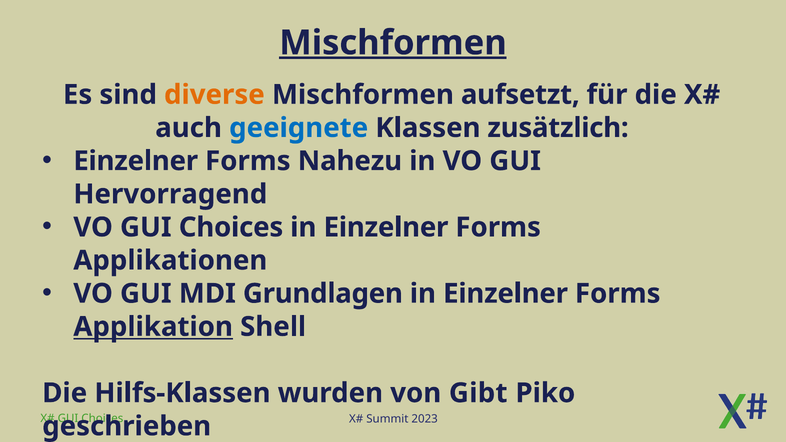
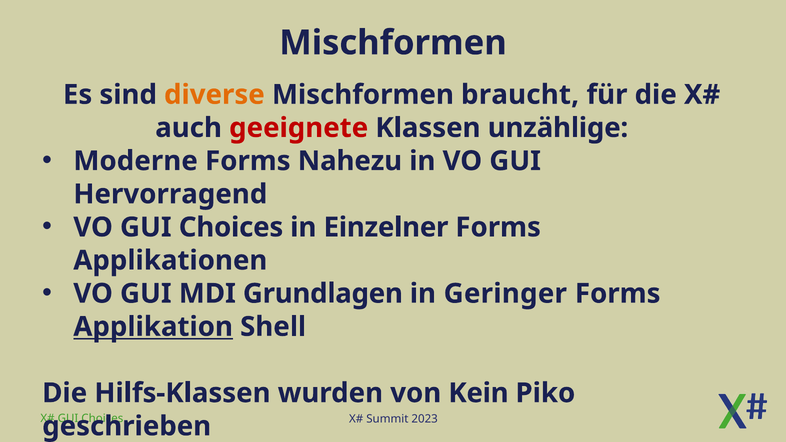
Mischformen underline: present -> none (393, 43)
aufsetzt: aufsetzt -> braucht (520, 95)
geeignete colour: blue -> red (299, 128)
zusätzlich: zusätzlich -> unzählige (558, 128)
Einzelner: Einzelner -> Moderne (136, 161)
Einzelner: Einzelner -> Geringer (505, 294)
Gibt: Gibt -> Kein (478, 393)
